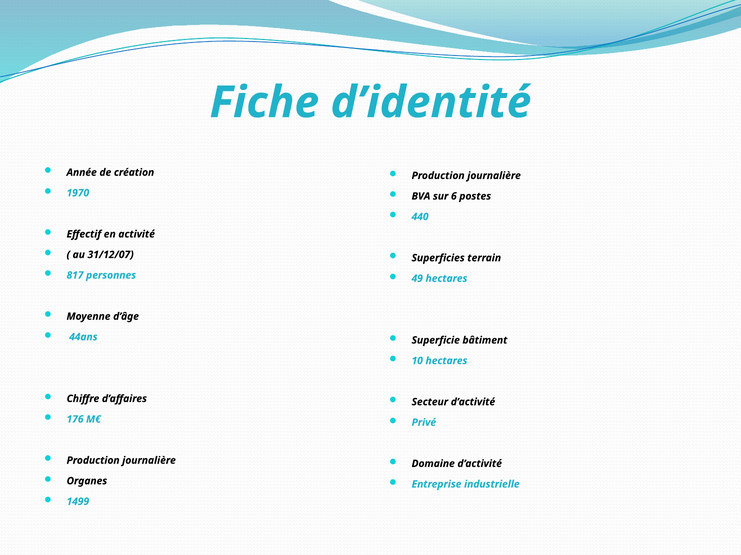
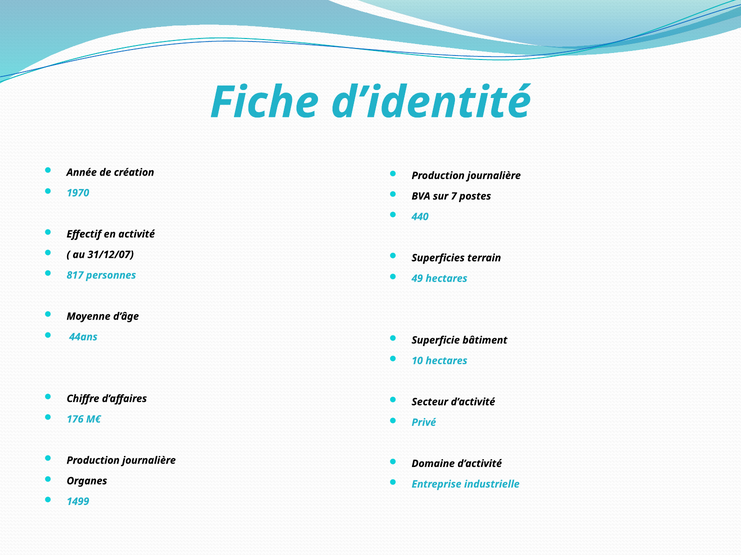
6: 6 -> 7 (454, 196)
